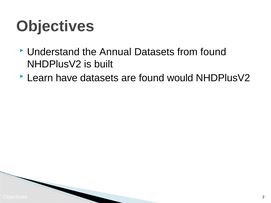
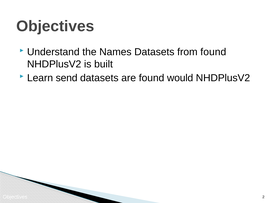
Annual: Annual -> Names (115, 52)
have: have -> send (67, 78)
